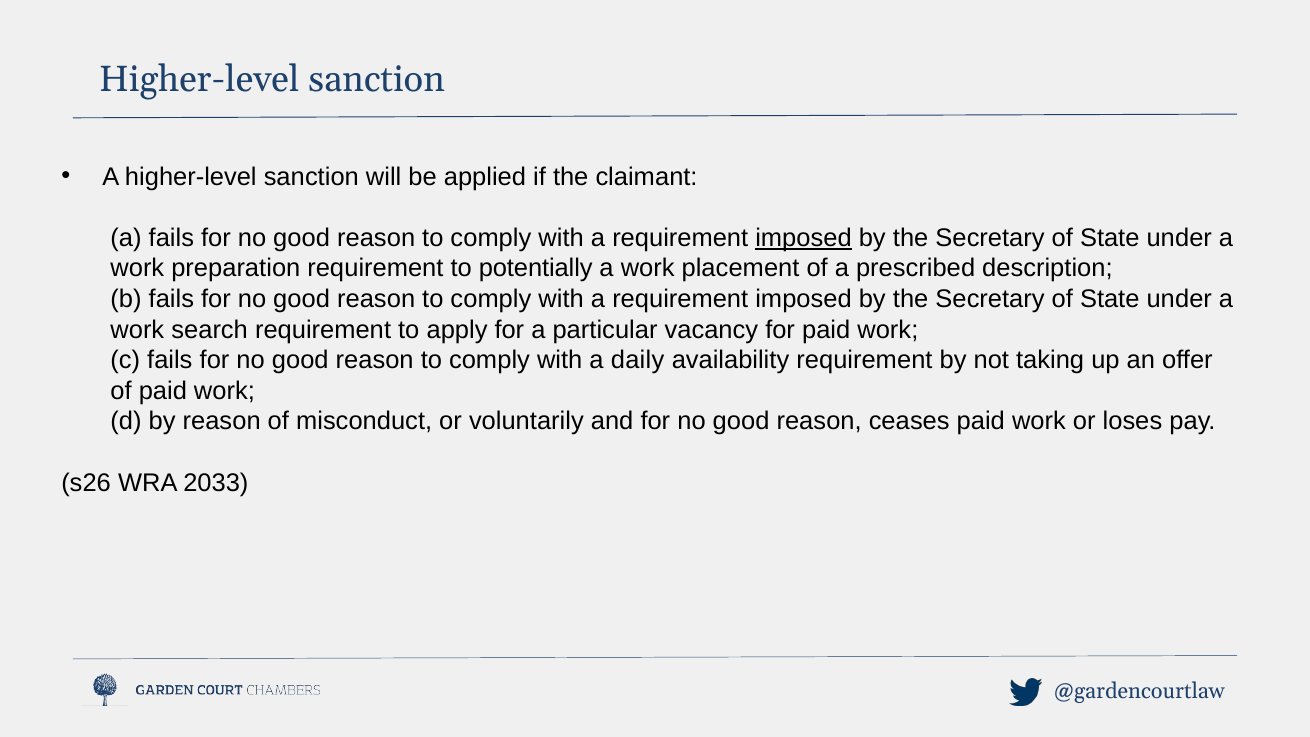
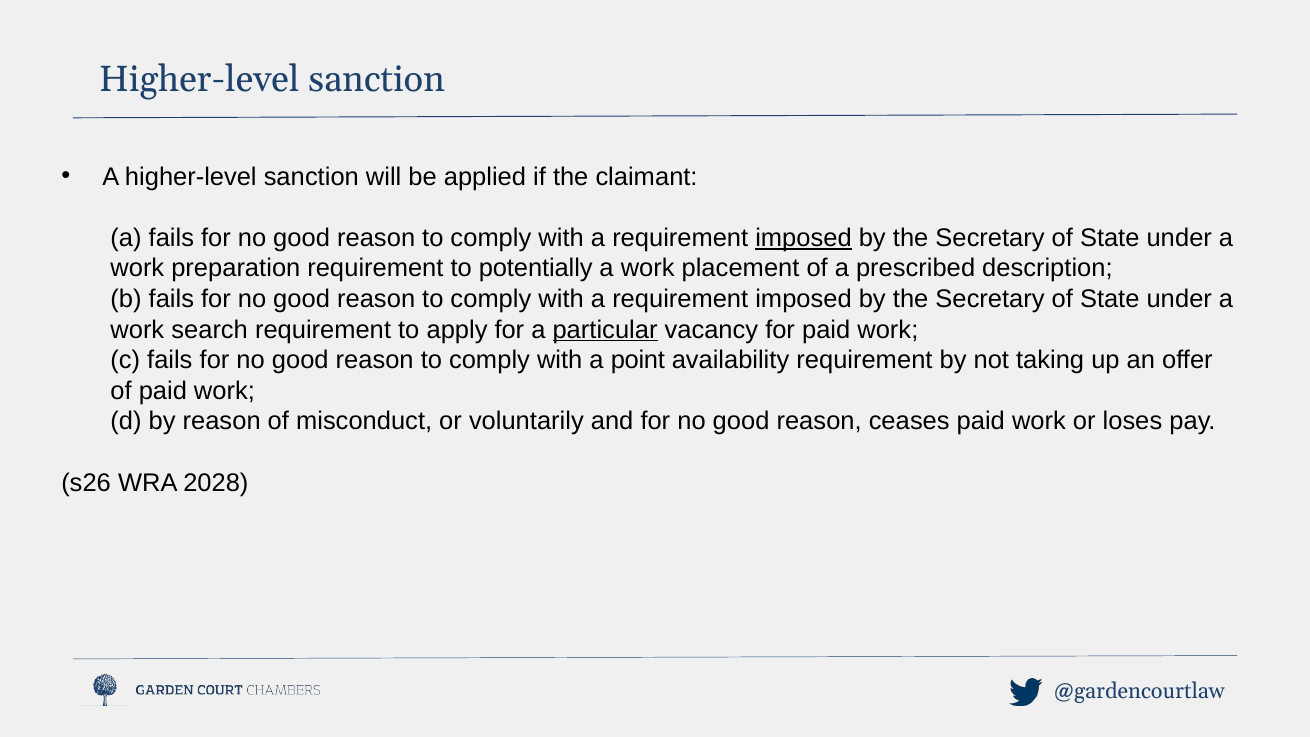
particular underline: none -> present (605, 330)
daily: daily -> point (638, 360)
2033: 2033 -> 2028 (216, 483)
